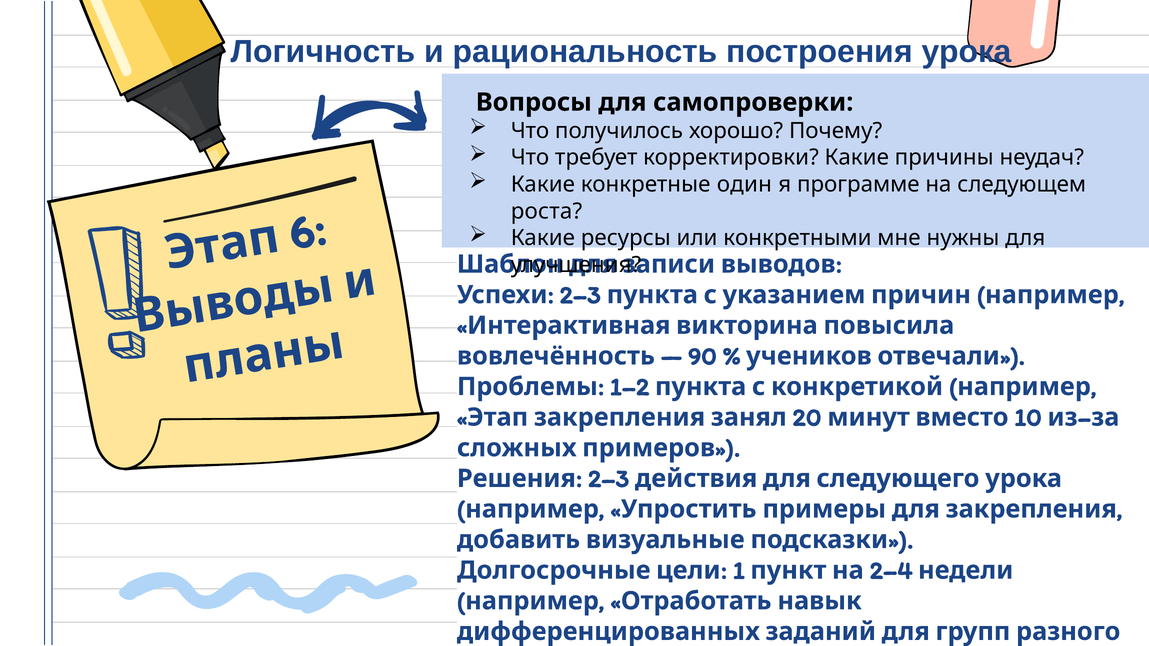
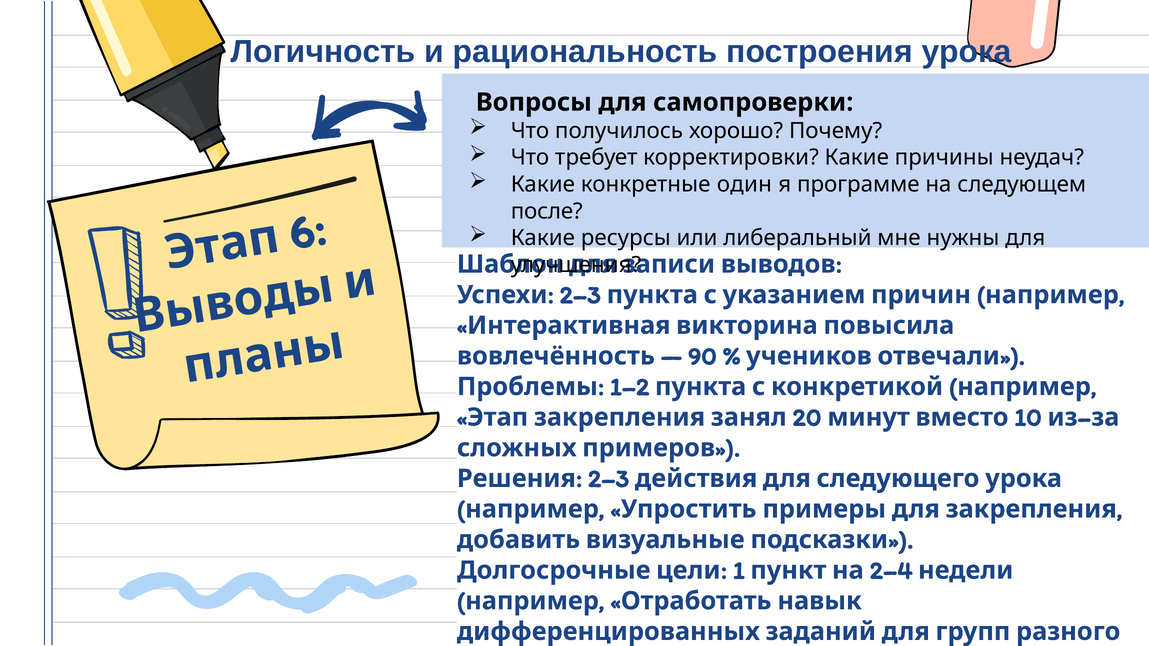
роста: роста -> после (547, 211)
конкретными: конкретными -> либеральный (797, 238)
